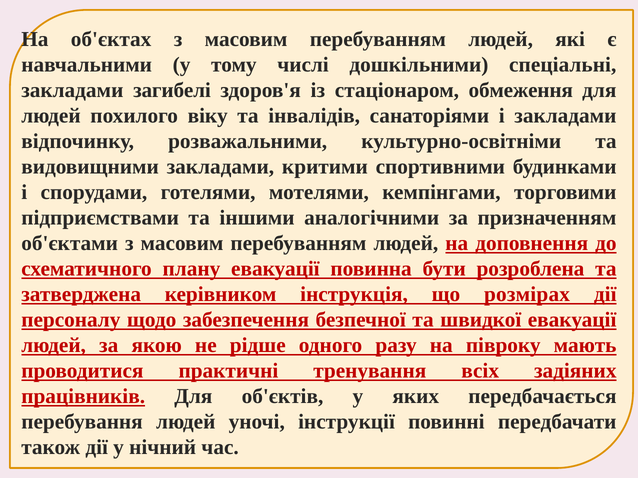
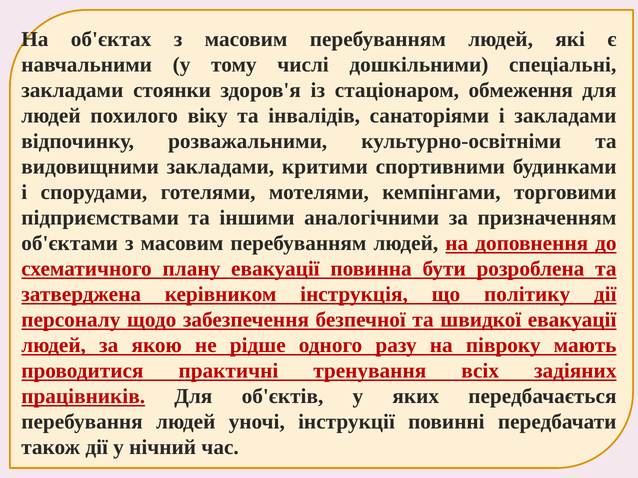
загибелі: загибелі -> стоянки (172, 91)
розмірах: розмірах -> політику (527, 295)
